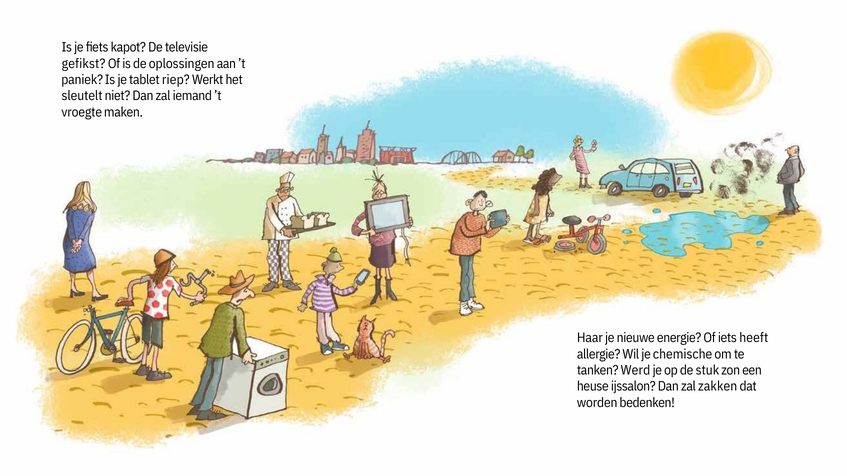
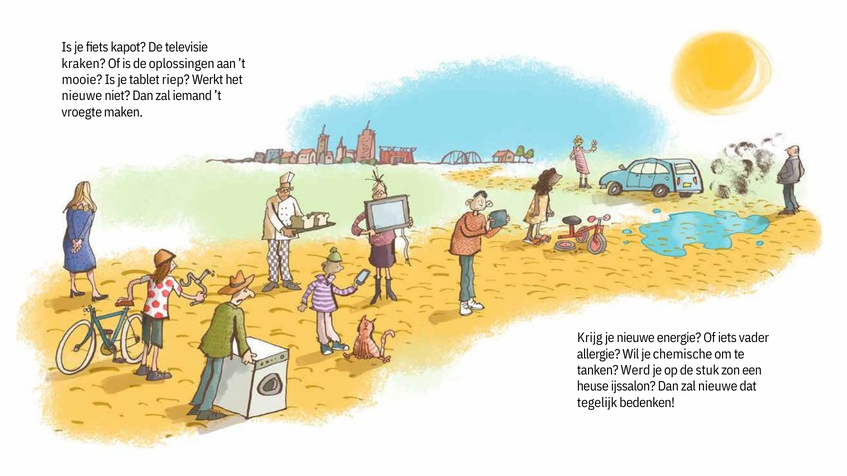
gefikst: gefikst -> kraken (84, 64)
paniek: paniek -> mooie (82, 80)
sleutelt: sleutelt -> nieuwe (82, 96)
Haar: Haar -> Krijg (590, 338)
heeft: heeft -> vader (754, 338)
zal zakken: zakken -> nieuwe (718, 387)
worden: worden -> tegelijk (597, 403)
